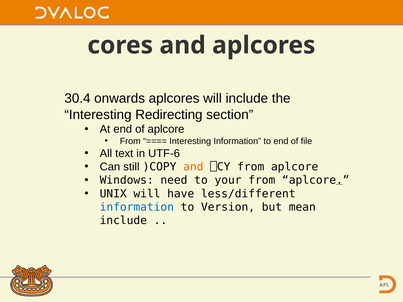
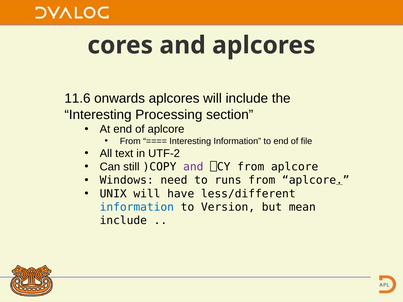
30.4: 30.4 -> 11.6 (77, 99)
Redirecting: Redirecting -> Processing (169, 115)
UTF-6: UTF-6 -> UTF-2 (164, 154)
and colour: orange -> purple (193, 167)
your: your -> runs (228, 180)
